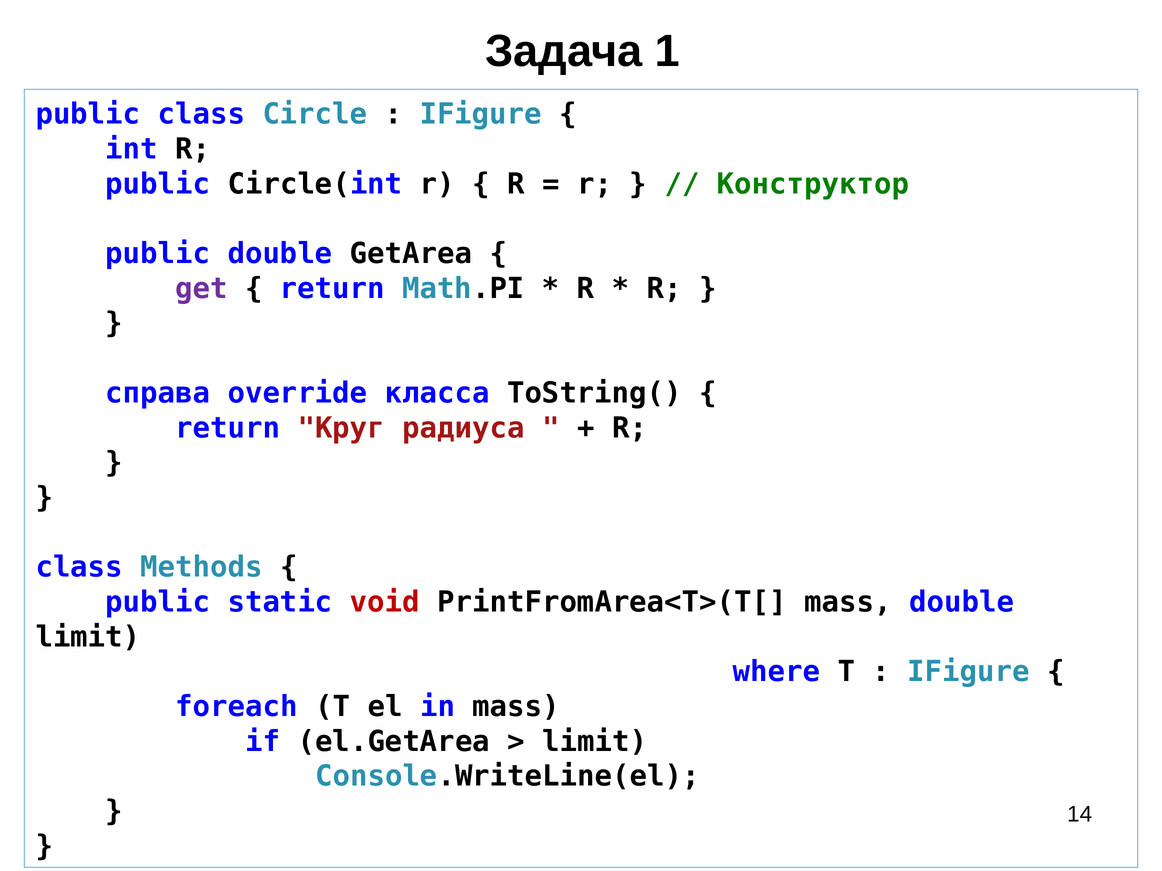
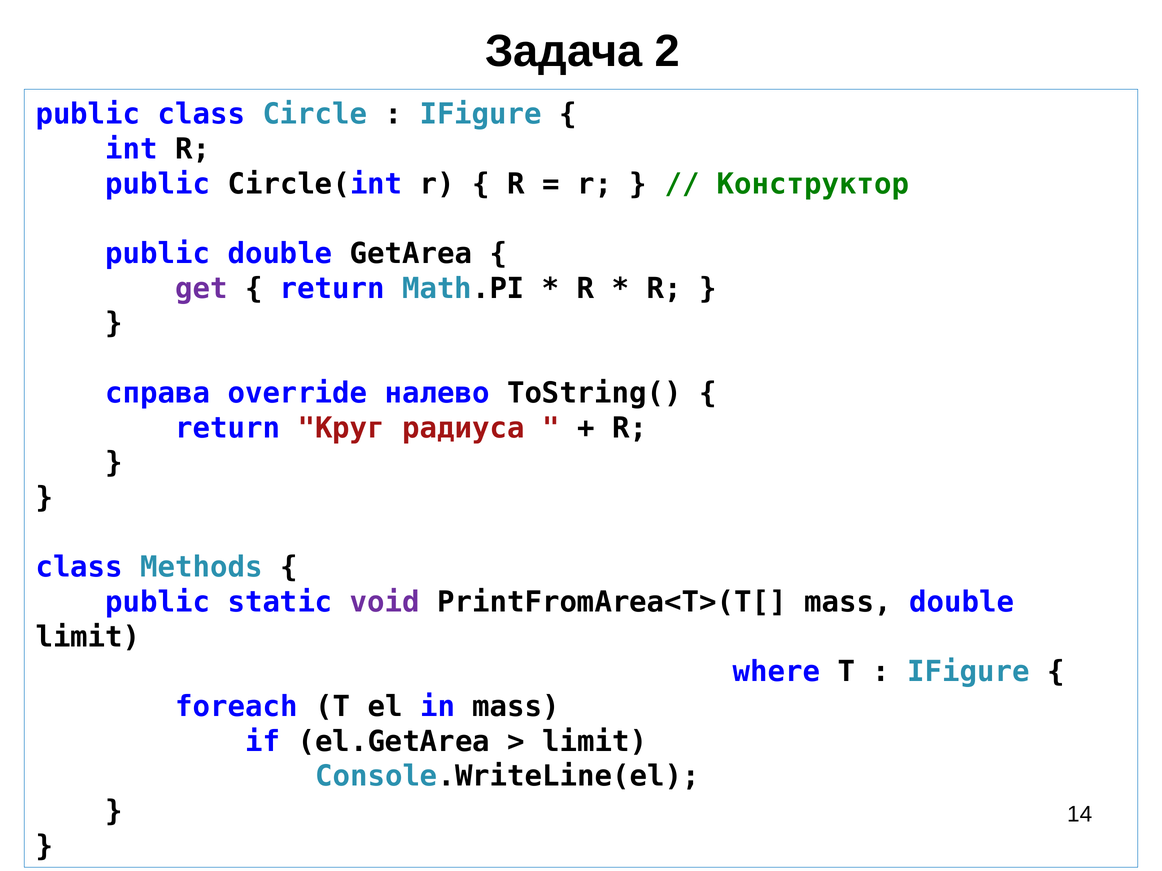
1: 1 -> 2 (667, 52)
класса: класса -> налево (437, 393)
void colour: red -> purple (385, 602)
